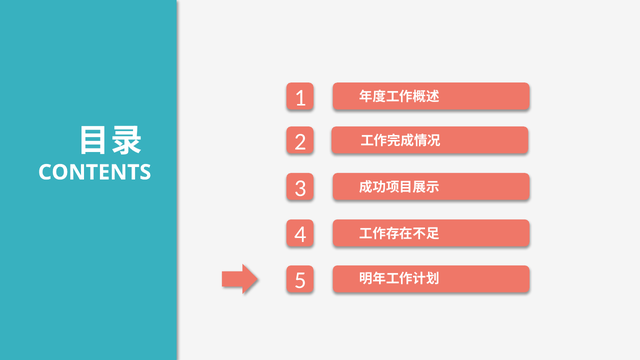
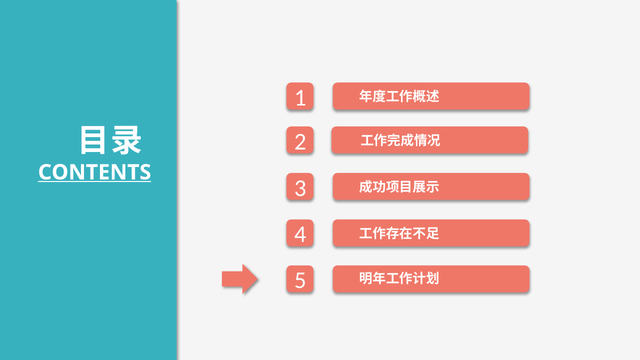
CONTENTS underline: none -> present (95, 172)
